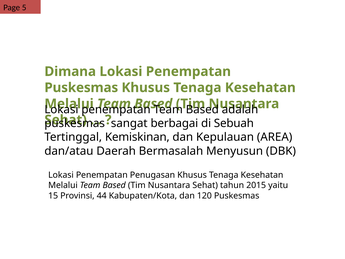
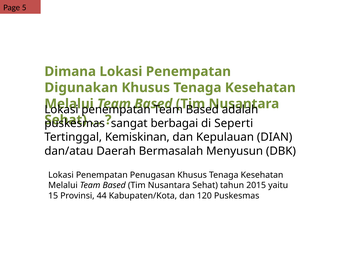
Puskesmas: Puskesmas -> Digunakan (81, 88)
Sebuah: Sebuah -> Seperti (234, 123)
AREA: AREA -> DIAN (275, 137)
